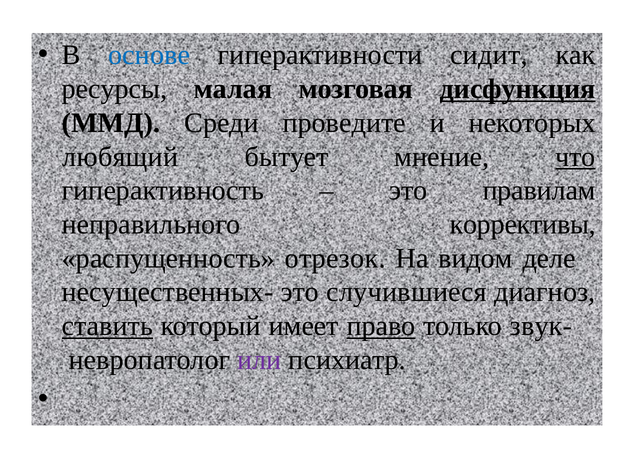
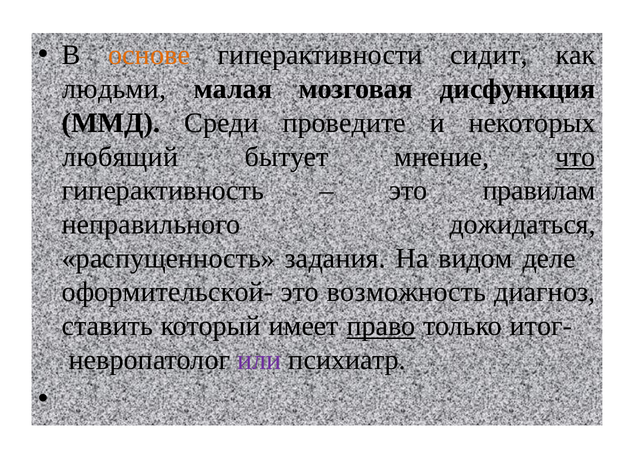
основе colour: blue -> orange (149, 55)
ресурсы: ресурсы -> людьми (114, 89)
дисфункция underline: present -> none (518, 89)
коррективы: коррективы -> дожидаться (523, 224)
отрезок: отрезок -> задания (335, 258)
несущественных-: несущественных- -> оформительской- (168, 292)
случившиеся: случившиеся -> возможность (407, 292)
ставить underline: present -> none (107, 326)
звук-: звук- -> итог- (541, 326)
